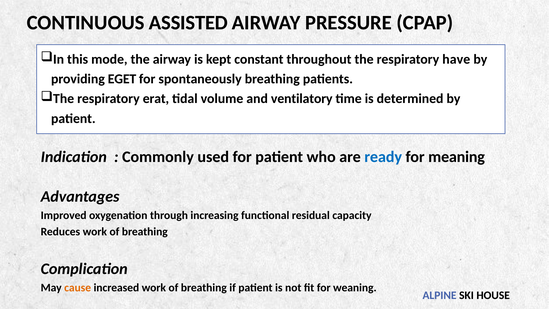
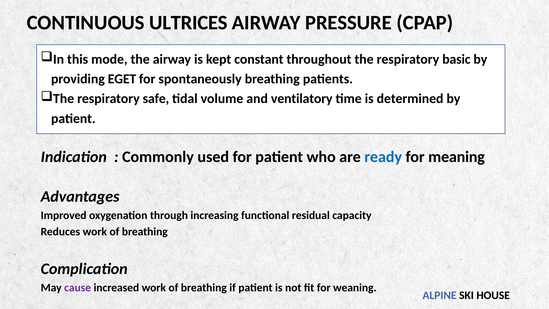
ASSISTED: ASSISTED -> ULTRICES (188, 23)
have: have -> basic (456, 59)
erat: erat -> safe (156, 99)
cause colour: orange -> purple (78, 288)
